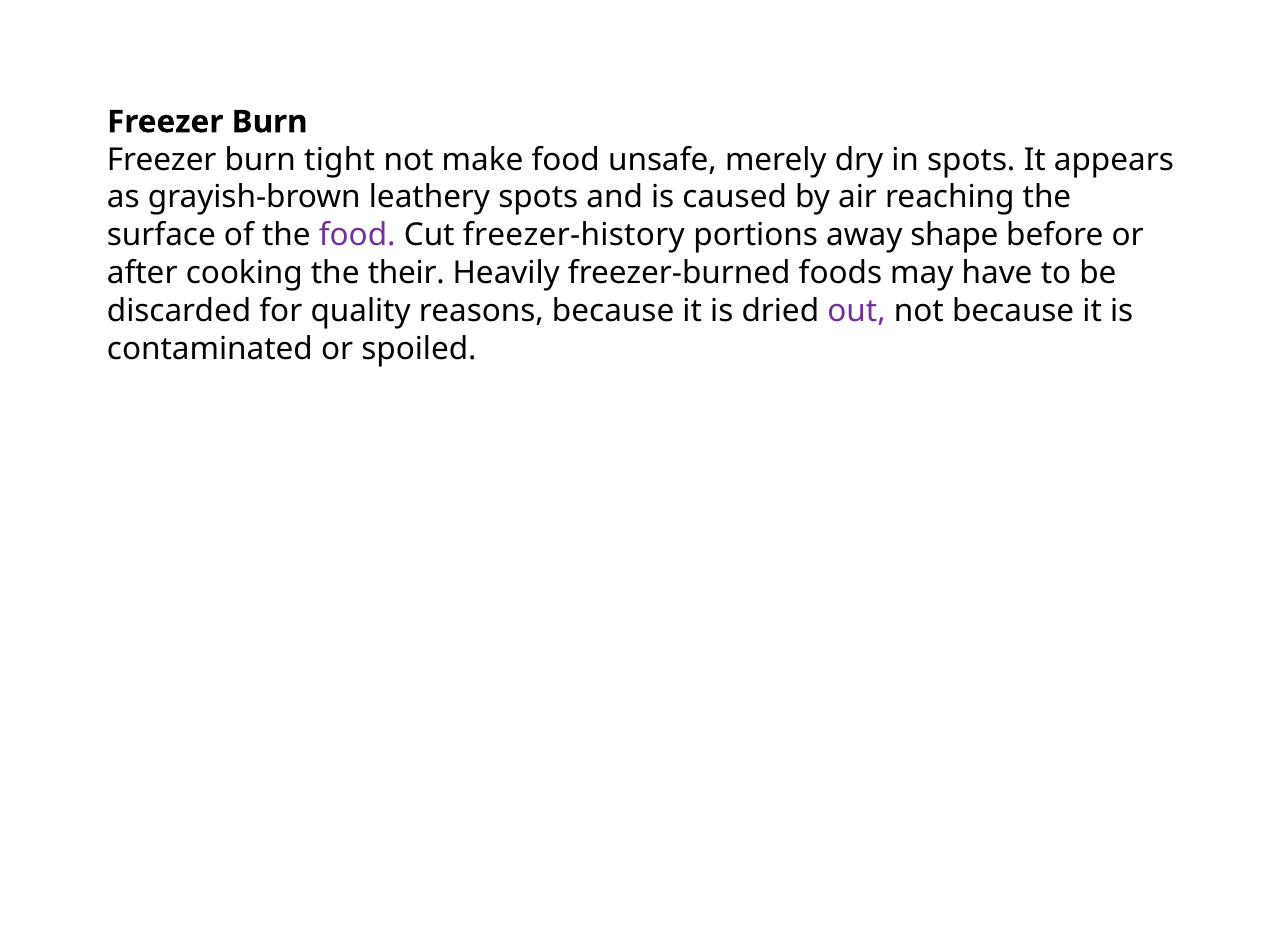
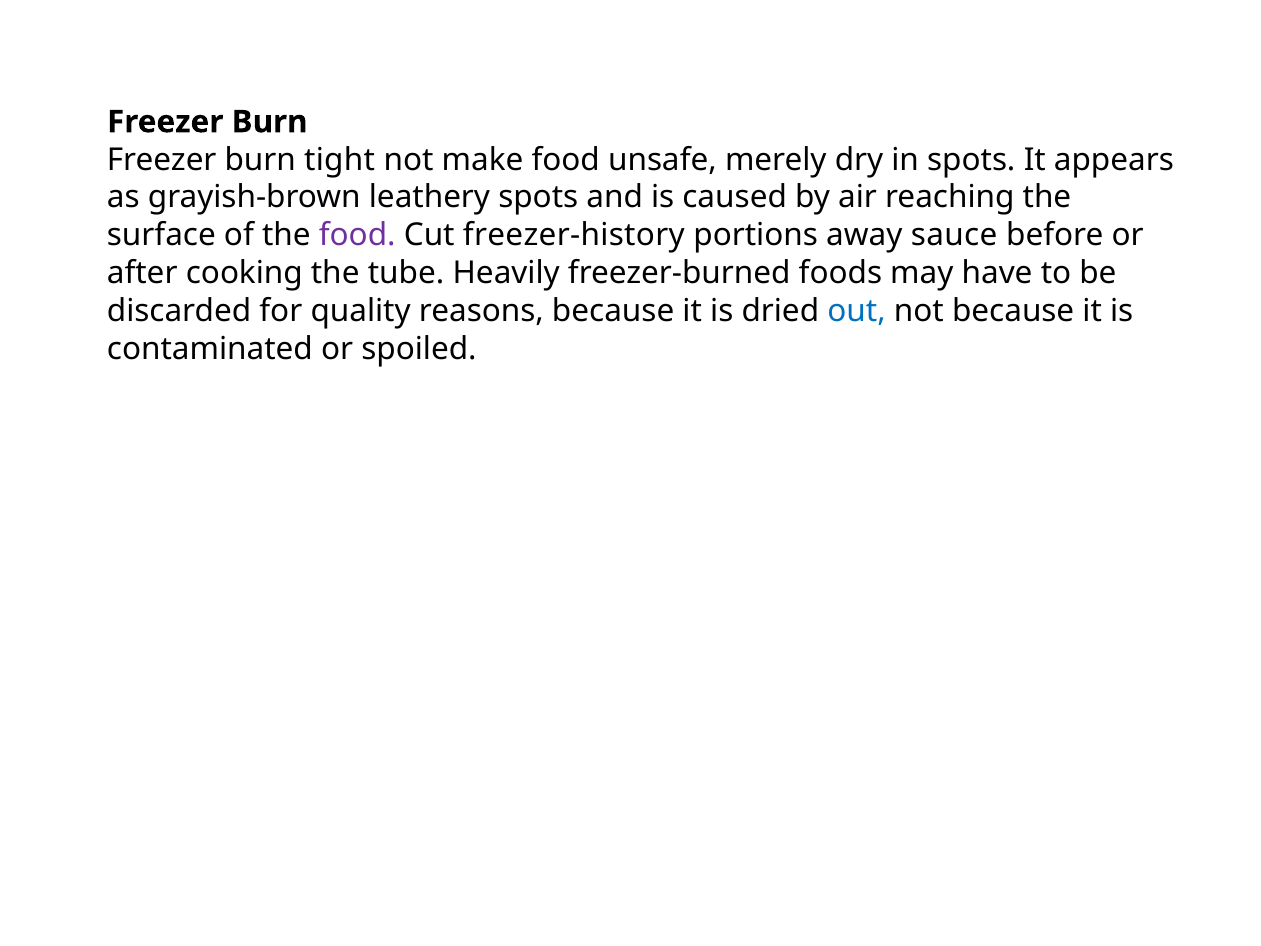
shape: shape -> sauce (954, 235)
their: their -> tube (406, 273)
out colour: purple -> blue (857, 311)
